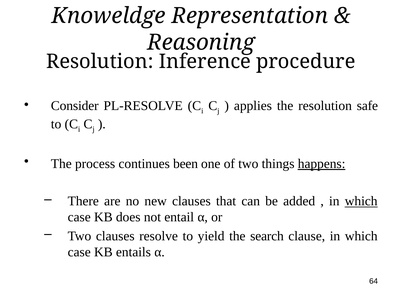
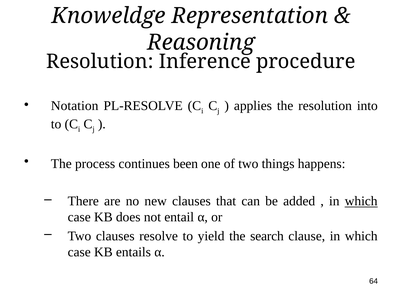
Consider: Consider -> Notation (75, 106)
safe: safe -> into (367, 106)
happens underline: present -> none (322, 164)
